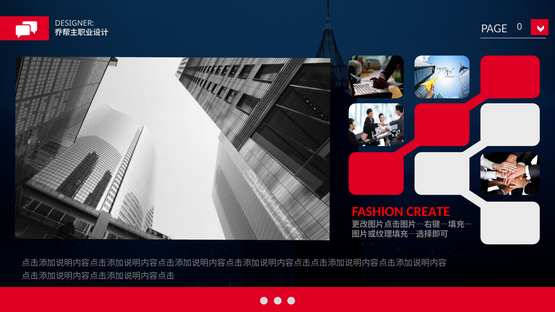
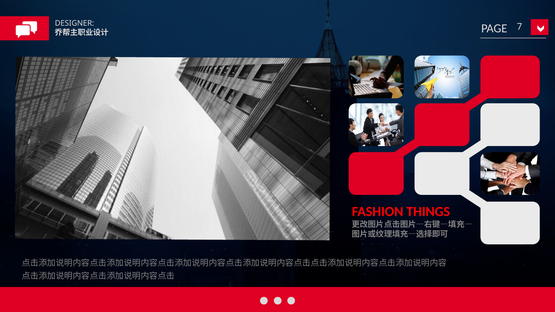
0: 0 -> 7 (519, 27)
CREATE: CREATE -> THINGS (428, 212)
